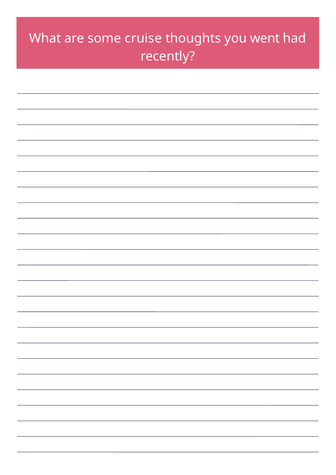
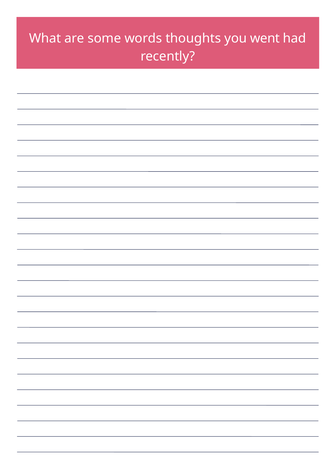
cruise: cruise -> words (143, 38)
